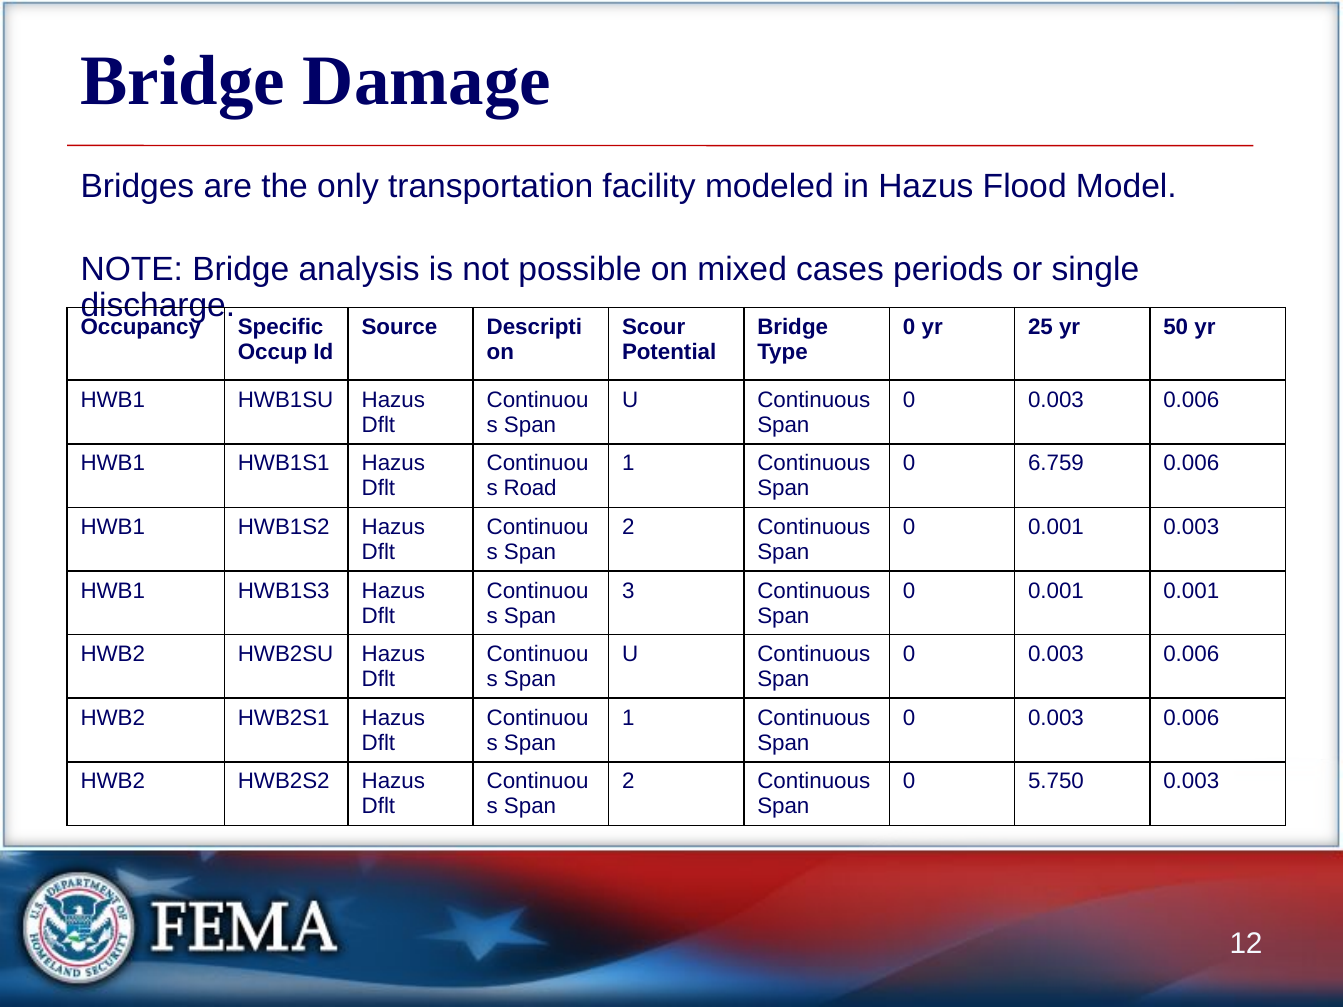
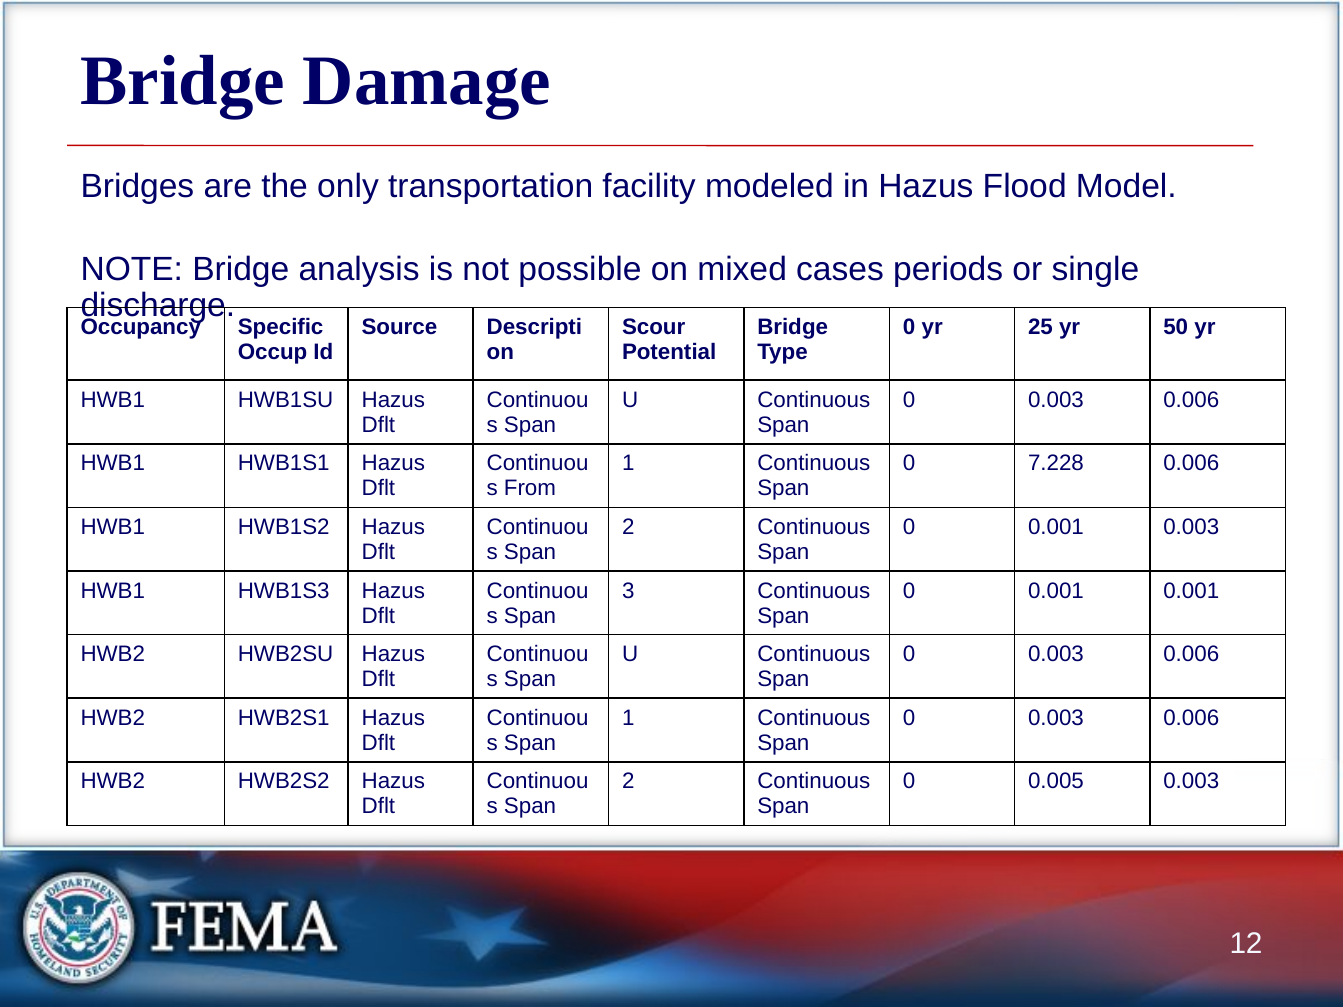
6.759: 6.759 -> 7.228 (1056, 464)
Road: Road -> From (530, 489)
5.750: 5.750 -> 0.005 (1056, 782)
